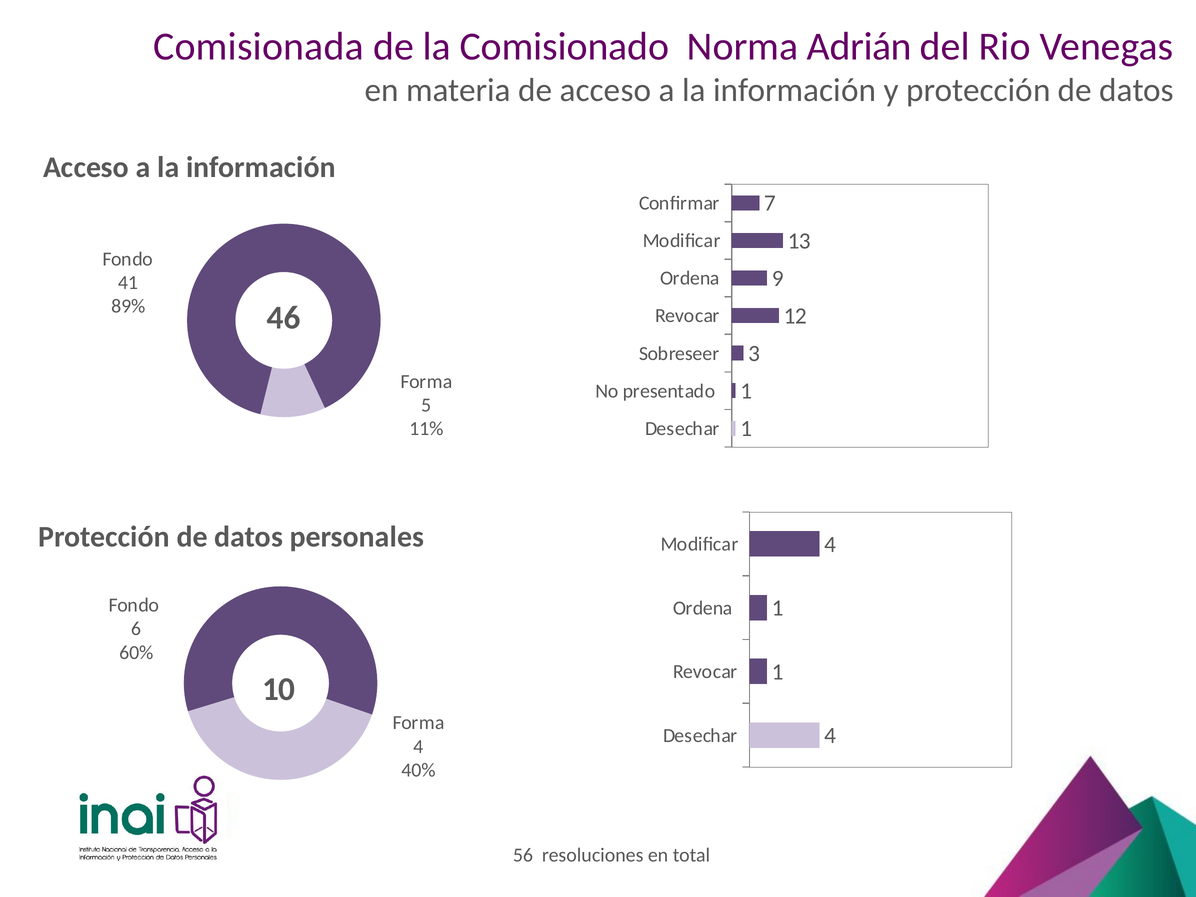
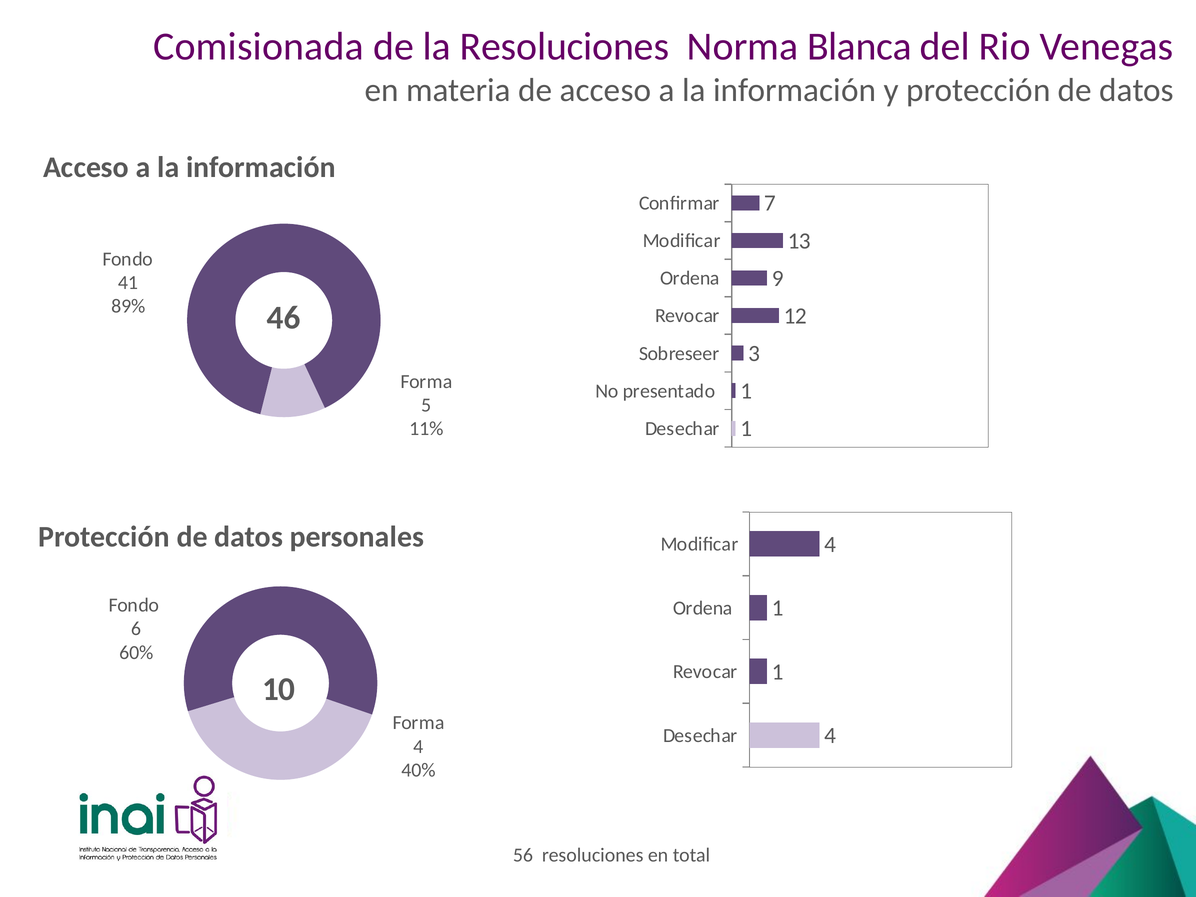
la Comisionado: Comisionado -> Resoluciones (565, 47)
Adrián: Adrián -> Blanca (859, 47)
